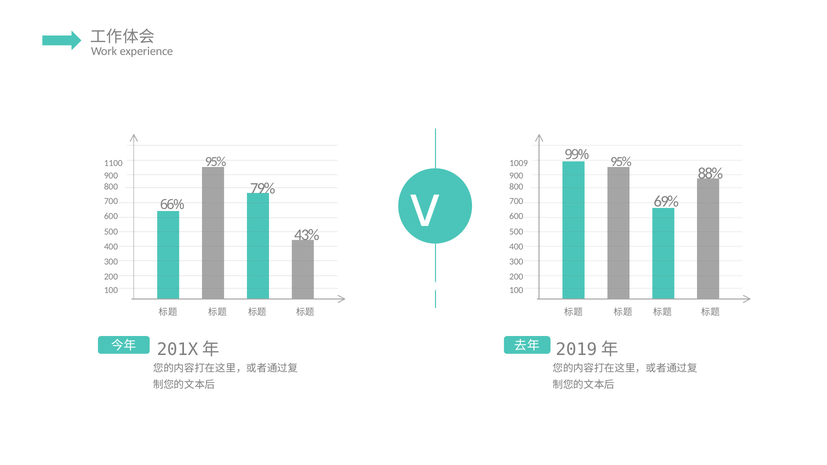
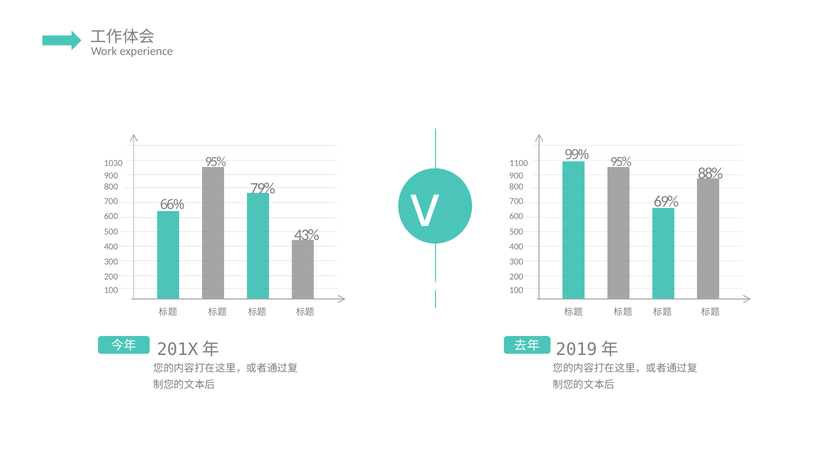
1100: 1100 -> 1030 (113, 163)
1009: 1009 -> 1100 (519, 163)
